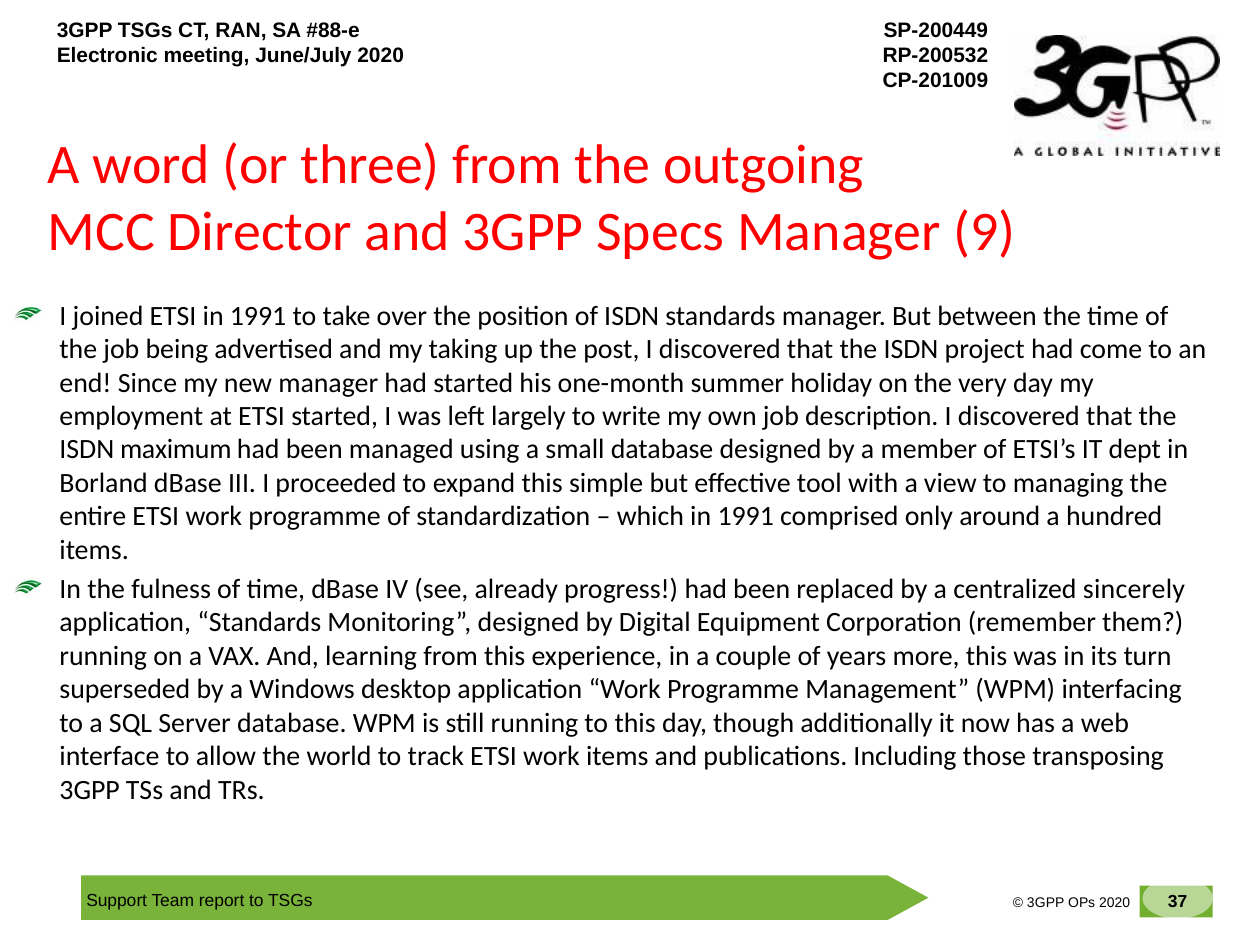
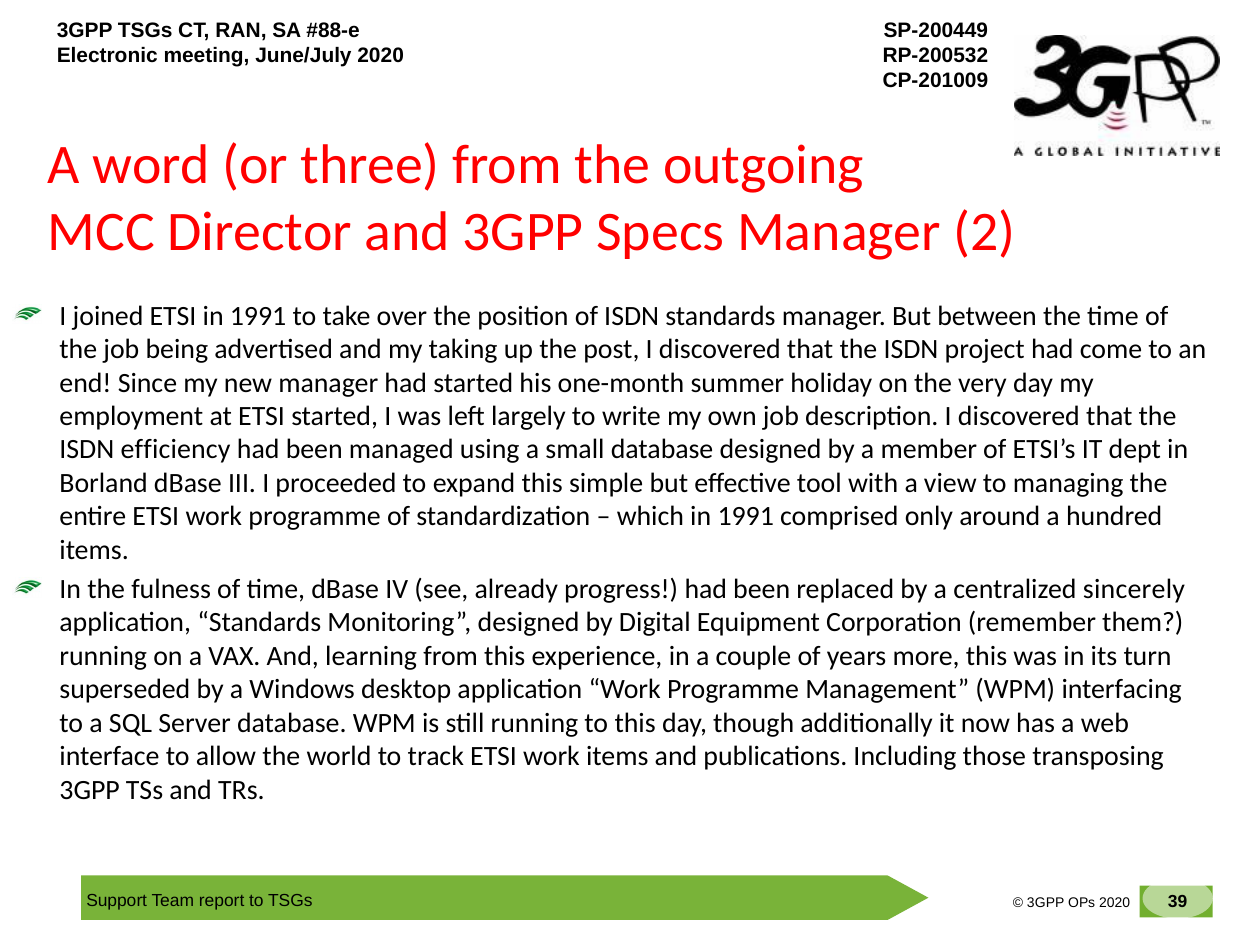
9: 9 -> 2 (984, 232)
maximum: maximum -> efficiency (176, 450)
37: 37 -> 39 (1178, 902)
